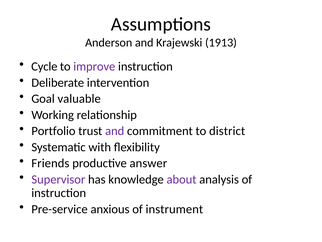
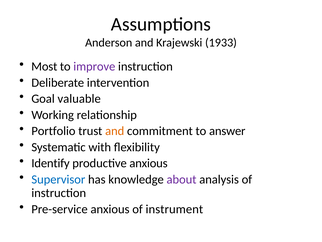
1913: 1913 -> 1933 (221, 42)
Cycle: Cycle -> Most (44, 66)
and colour: purple -> orange (115, 131)
district: district -> answer (227, 131)
Friends: Friends -> Identify (51, 163)
productive answer: answer -> anxious (148, 163)
Supervisor colour: purple -> blue (58, 179)
